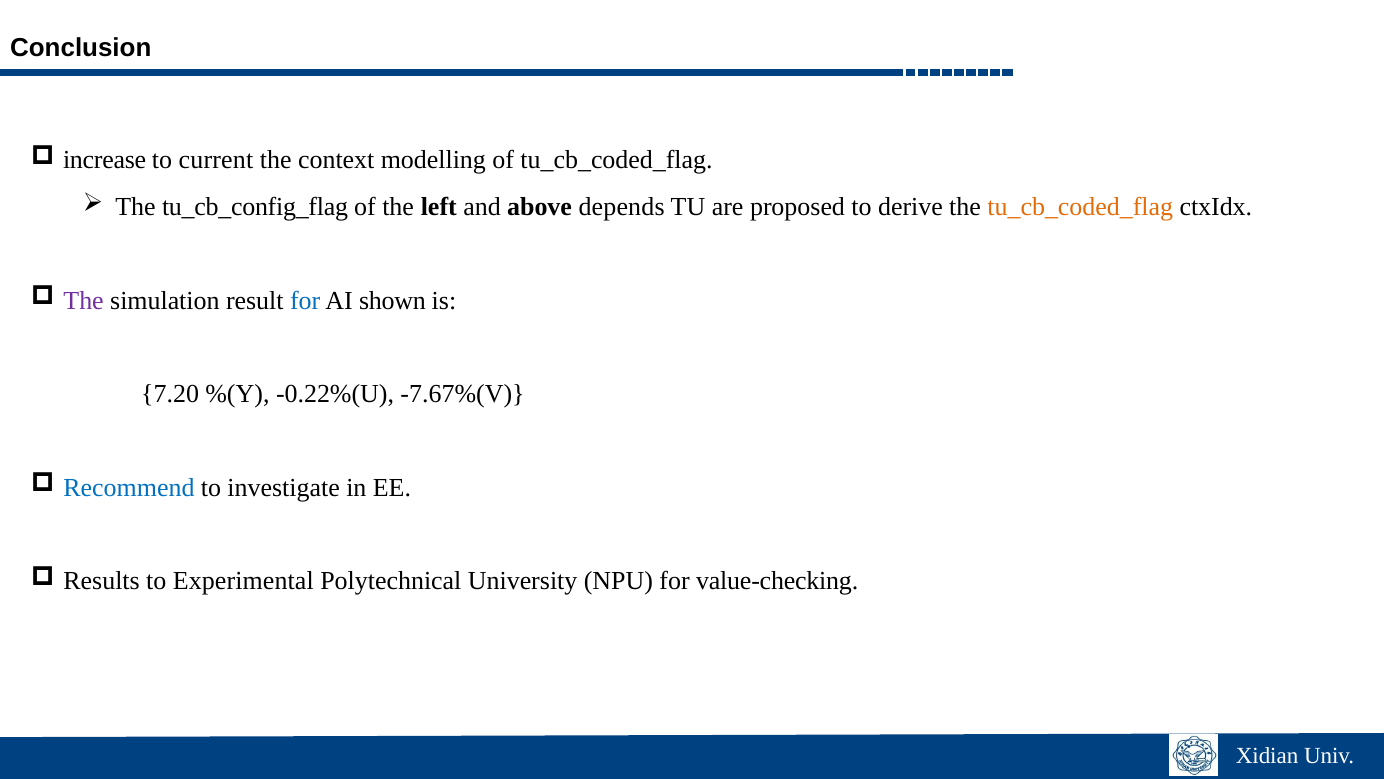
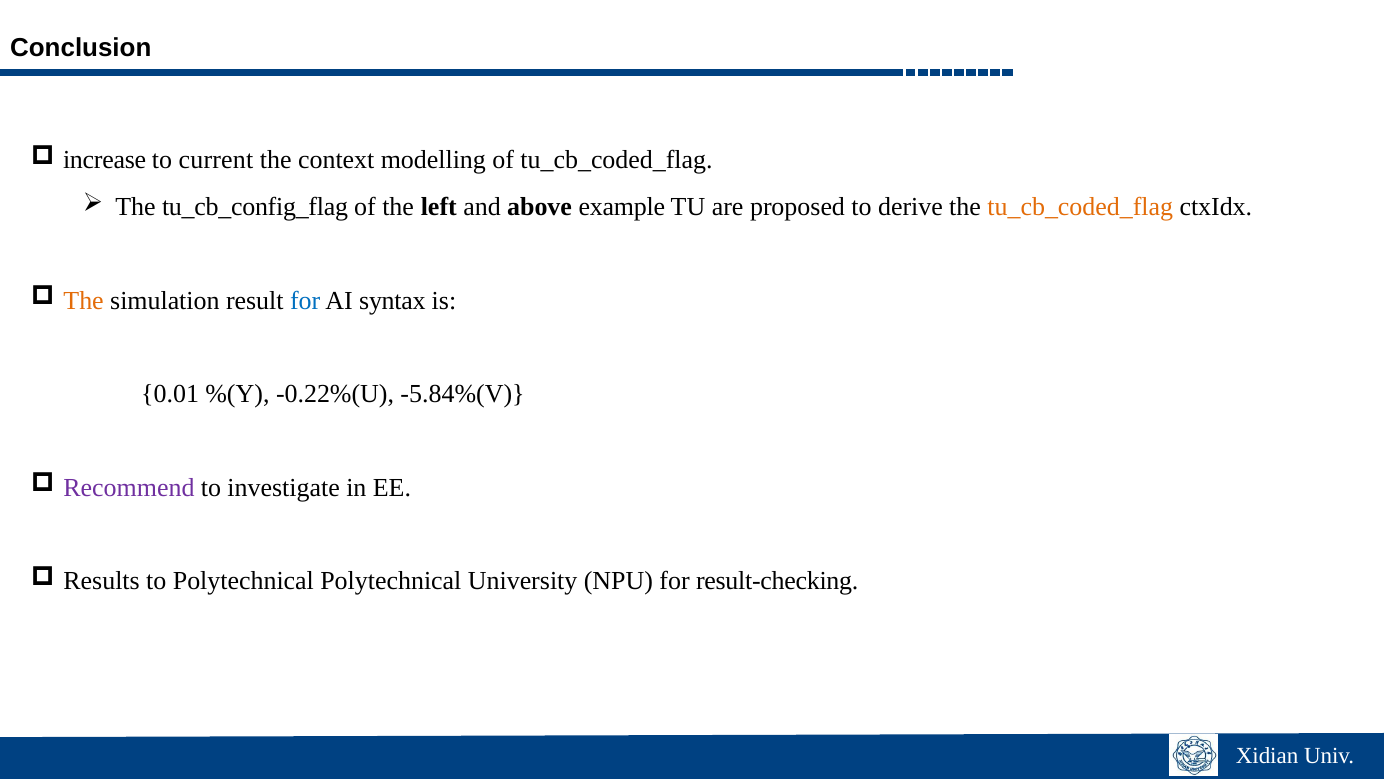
depends: depends -> example (622, 207)
The colour: purple -> orange (84, 300)
shown: shown -> syntax (392, 300)
7.20: 7.20 -> 0.01 (170, 394)
-7.67%(V: -7.67%(V -> -5.84%(V (463, 394)
Recommend colour: blue -> purple (129, 487)
to Experimental: Experimental -> Polytechnical (243, 581)
value-checking: value-checking -> result-checking (777, 581)
